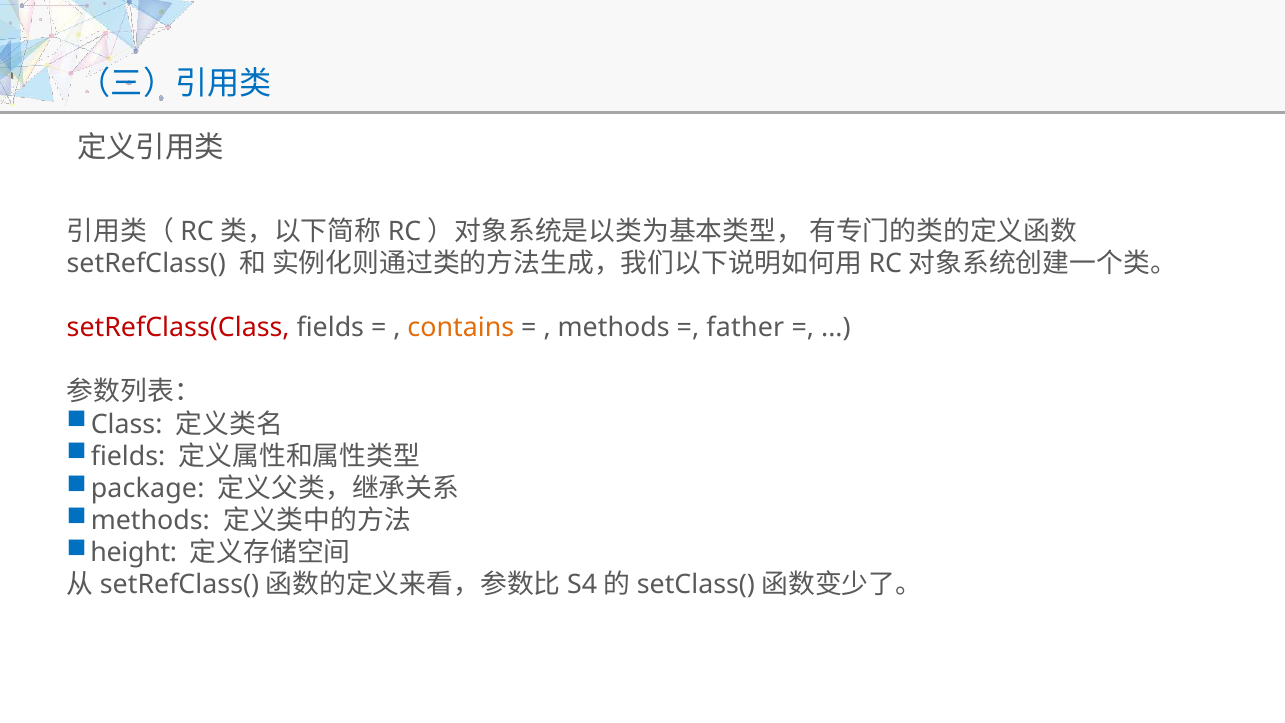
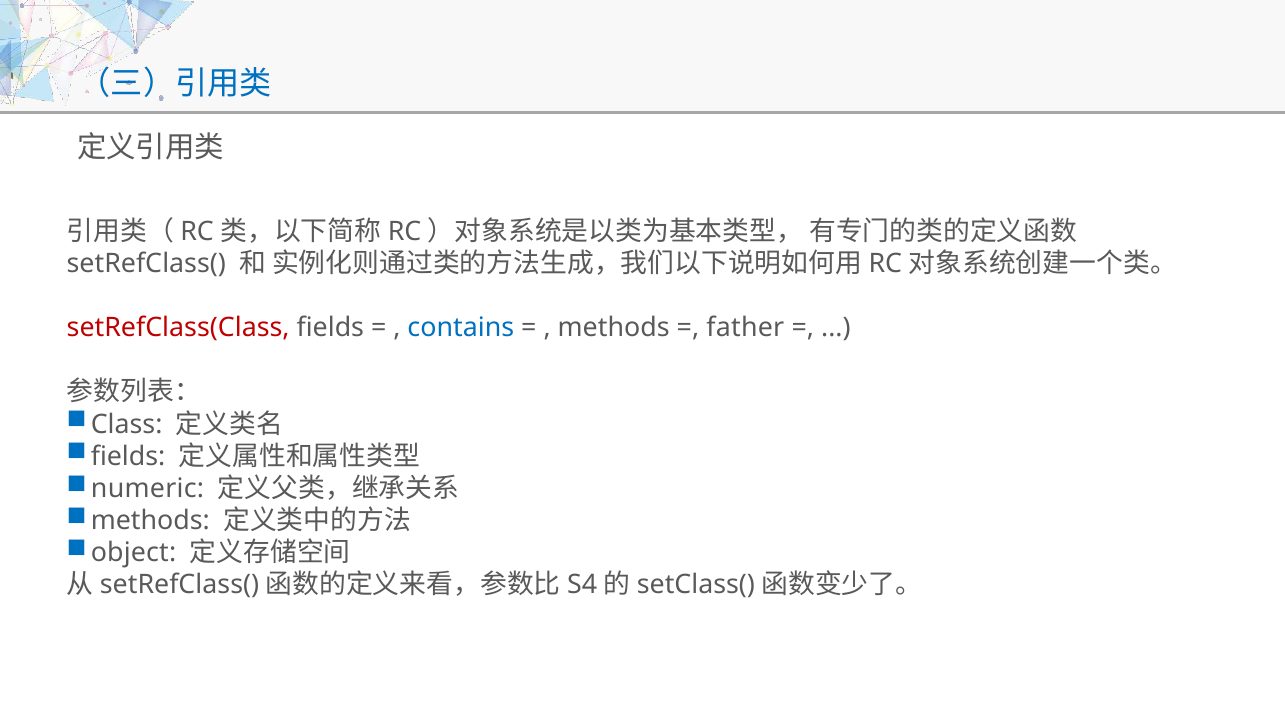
contains colour: orange -> blue (461, 328)
package: package -> numeric (148, 488)
height: height -> object (134, 553)
